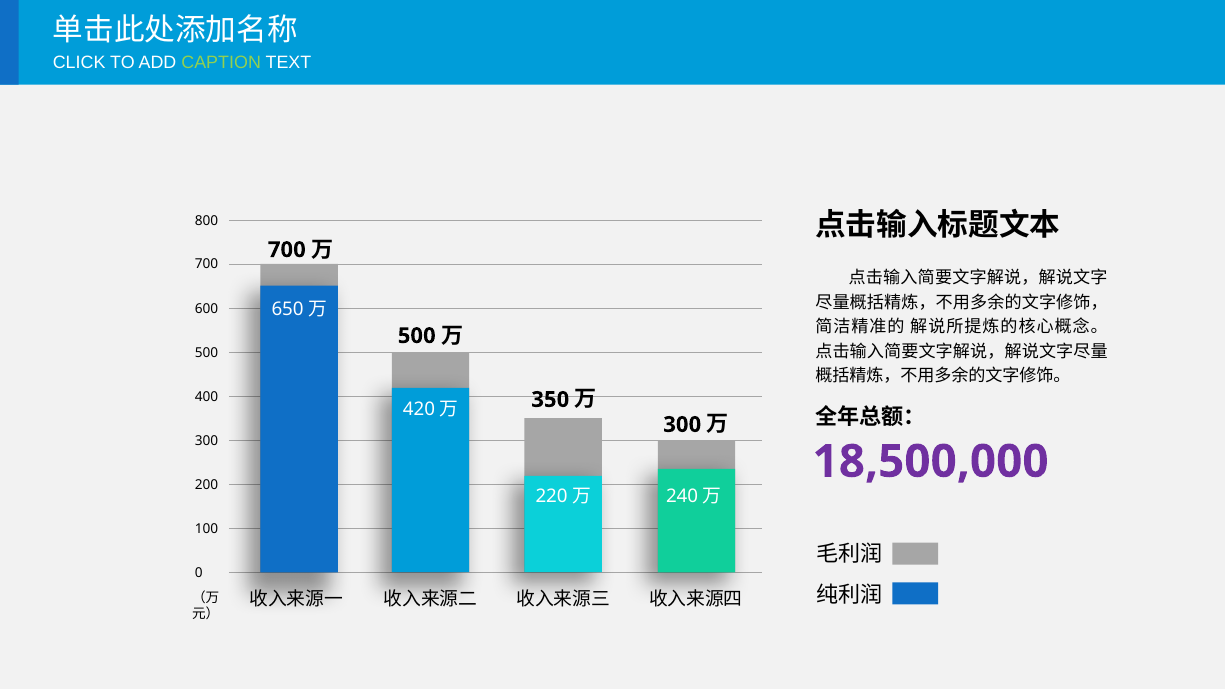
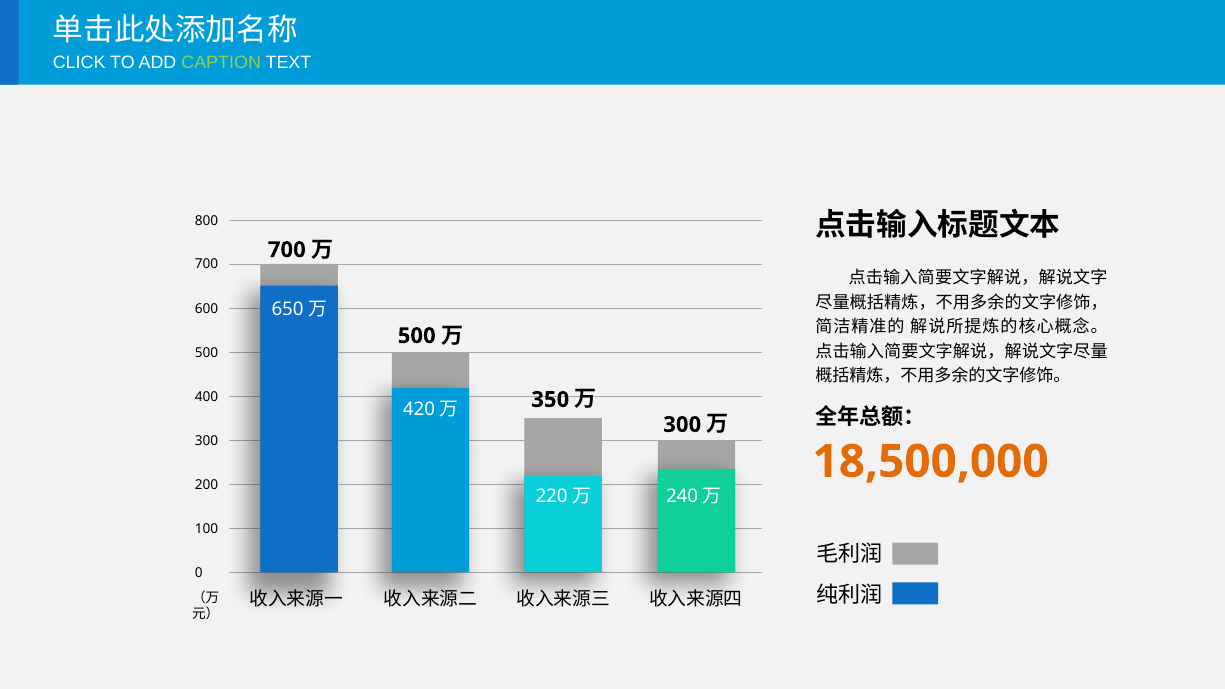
18,500,000 colour: purple -> orange (931, 462)
